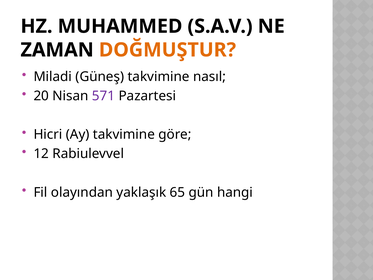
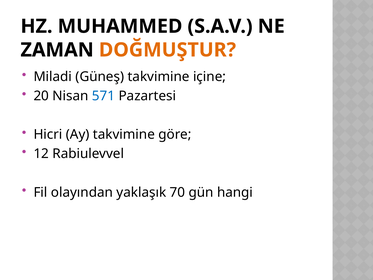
nasıl: nasıl -> içine (209, 77)
571 colour: purple -> blue (103, 96)
65: 65 -> 70 (177, 192)
